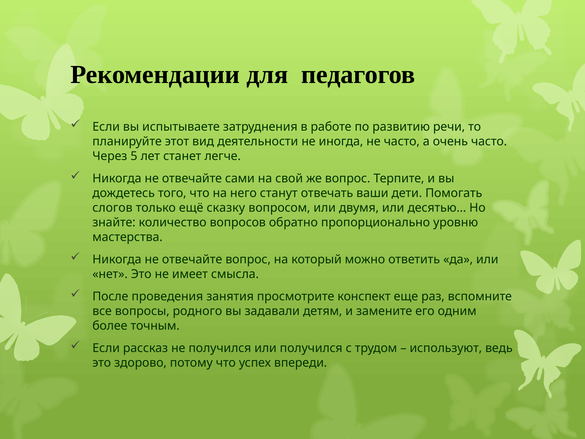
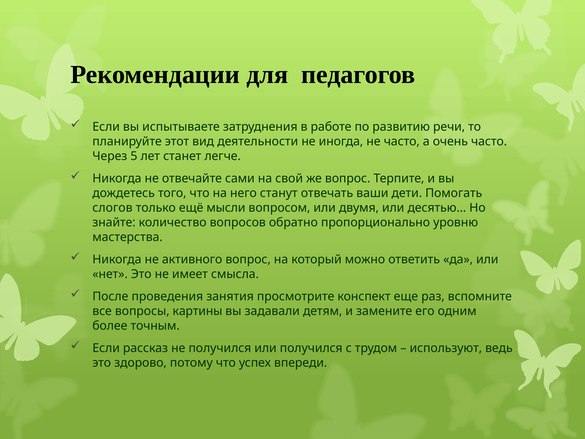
сказку: сказку -> мысли (226, 208)
отвечайте: отвечайте -> активного (192, 259)
родного: родного -> картины (198, 311)
